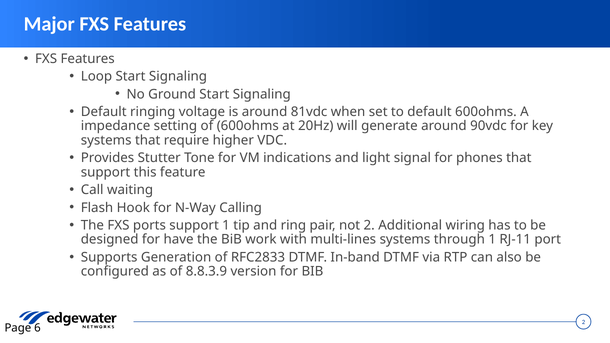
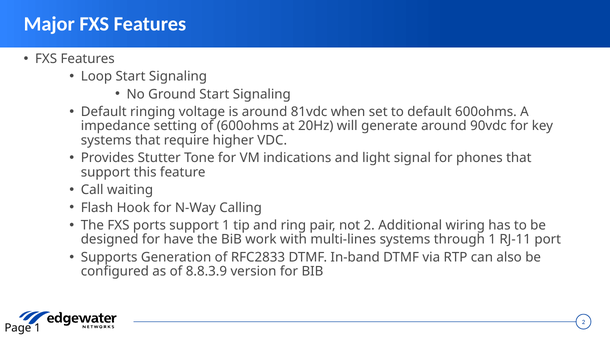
Page 6: 6 -> 1 (38, 328)
